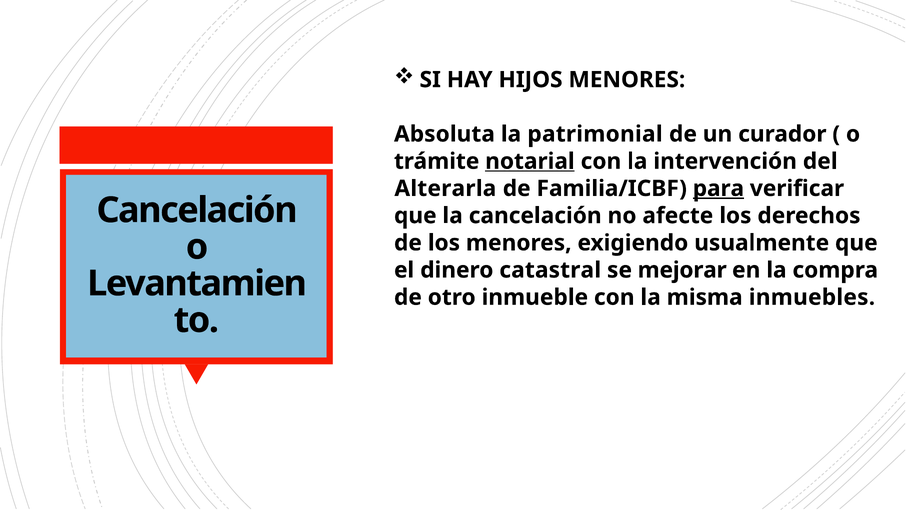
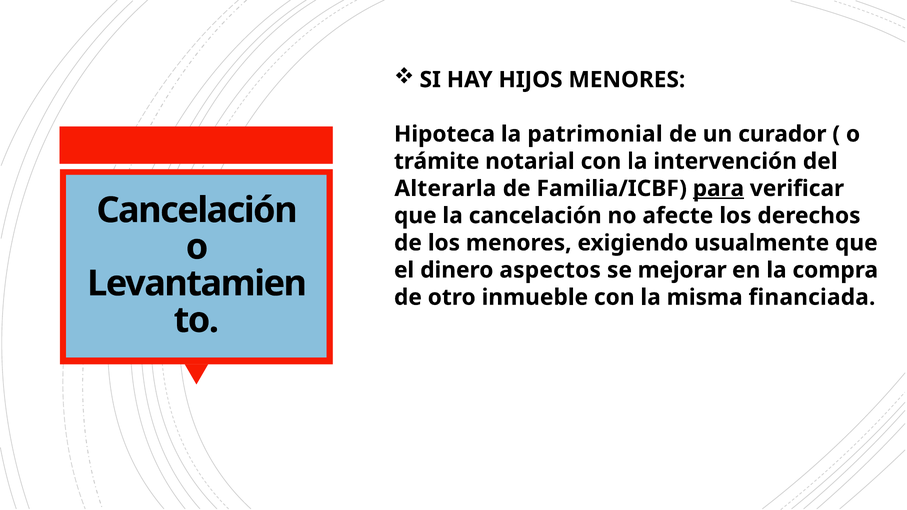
Absoluta: Absoluta -> Hipoteca (445, 134)
notarial underline: present -> none (530, 161)
catastral: catastral -> aspectos (550, 270)
inmuebles: inmuebles -> financiada (812, 297)
